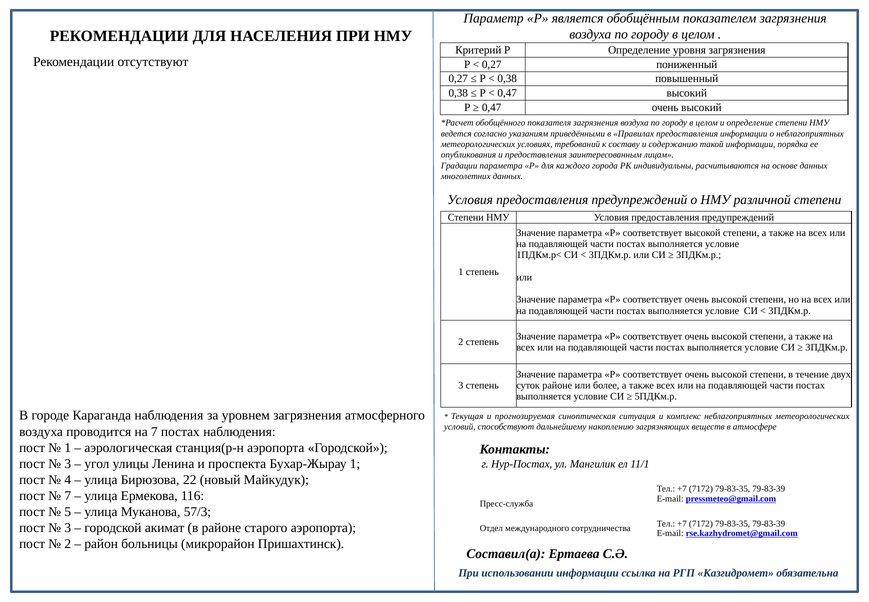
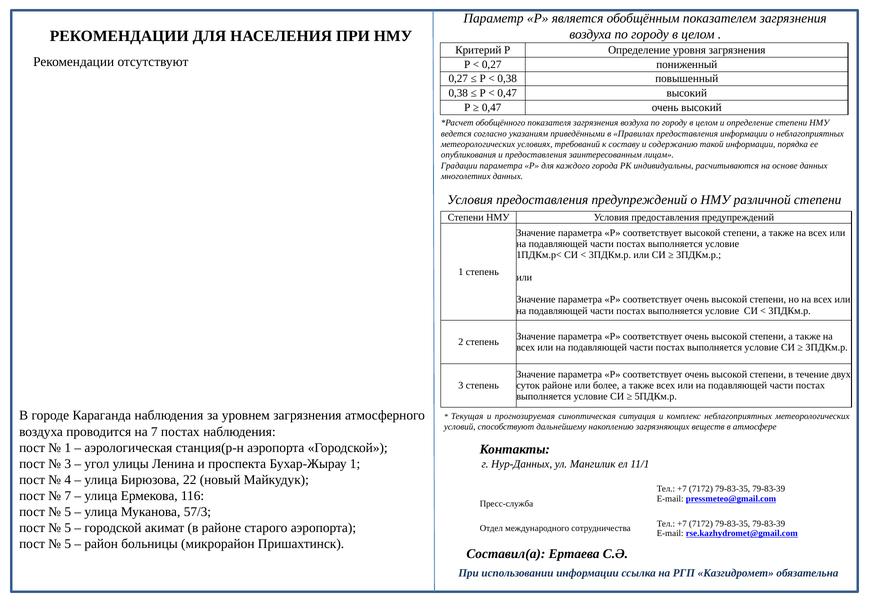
Нур-Постах: Нур-Постах -> Нур-Данных (522, 464)
3: 3 -> 5 (68, 528)
2: 2 -> 5 (68, 544)
